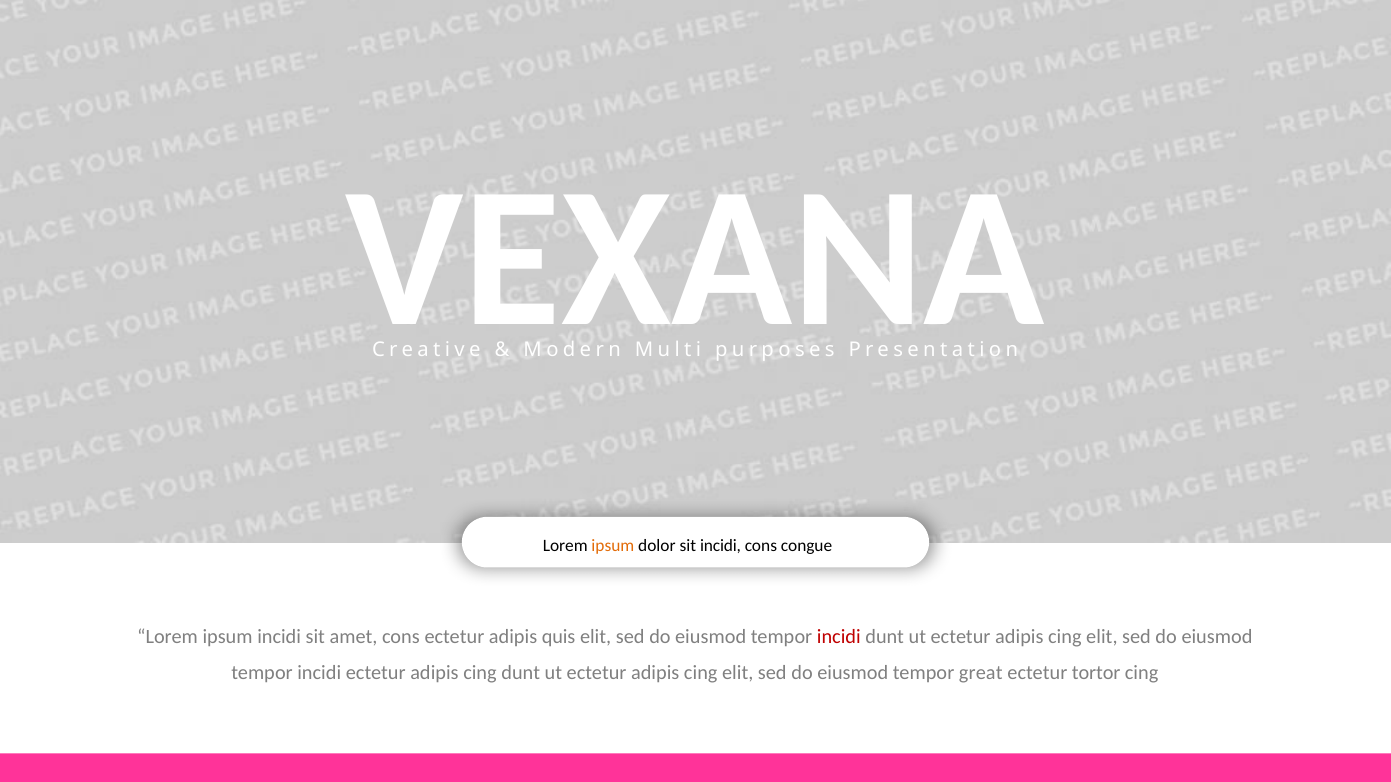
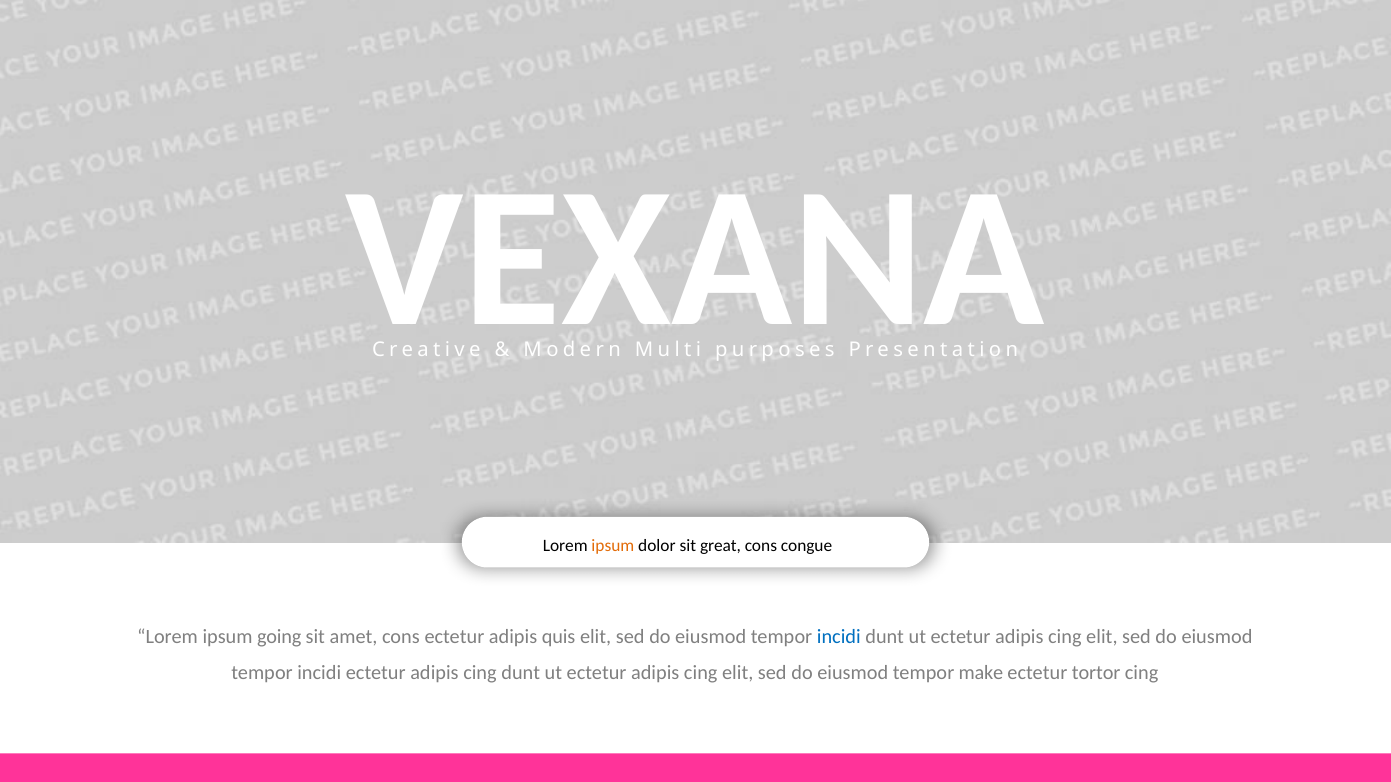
sit incidi: incidi -> great (721, 546)
ipsum incidi: incidi -> going (279, 637)
incidi colour: red -> blue (839, 637)
great: great -> make (981, 673)
